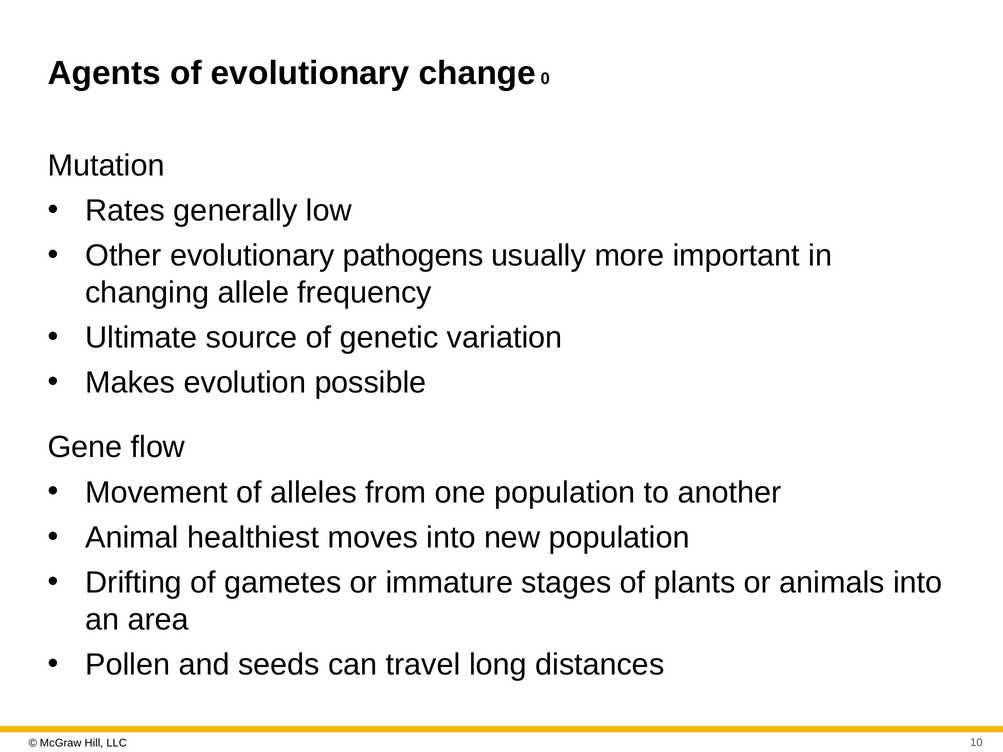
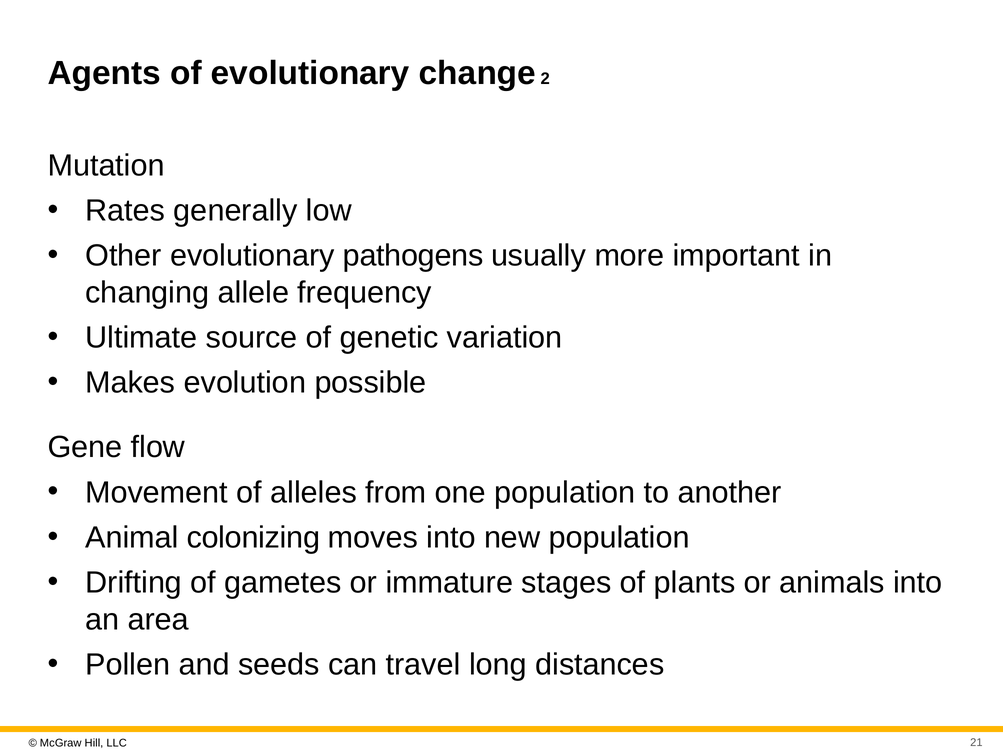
0: 0 -> 2 (545, 79)
healthiest: healthiest -> colonizing (253, 538)
10: 10 -> 21 (976, 743)
